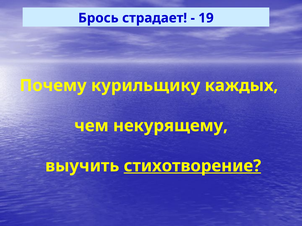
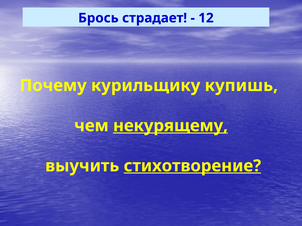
19: 19 -> 12 (206, 18)
каждых: каждых -> купишь (241, 86)
некурящему underline: none -> present (170, 126)
